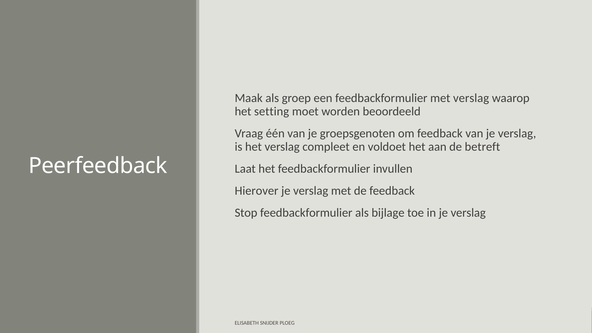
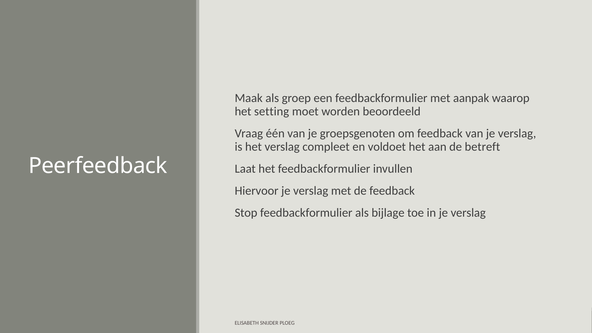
met verslag: verslag -> aanpak (471, 98)
Hierover: Hierover -> Hiervoor (257, 191)
